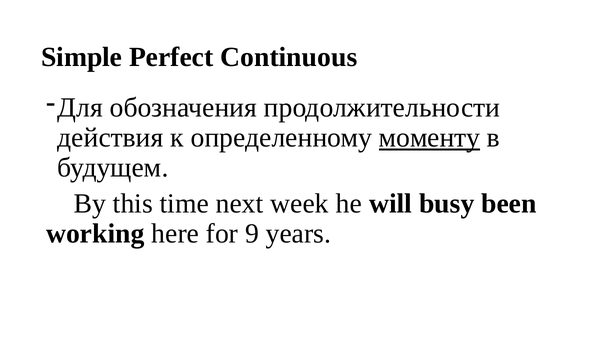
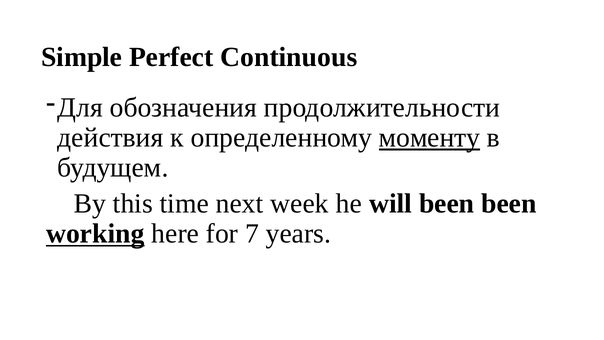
will busy: busy -> been (447, 204)
working underline: none -> present (95, 234)
9: 9 -> 7 (252, 234)
